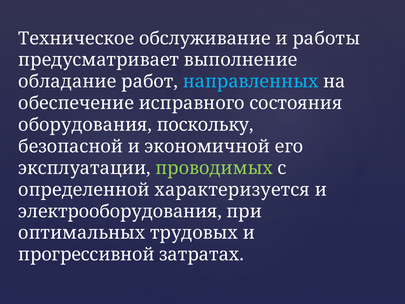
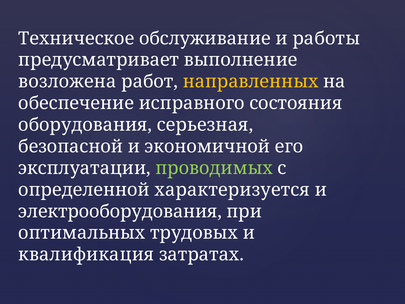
обладание: обладание -> возложена (67, 82)
направленных colour: light blue -> yellow (251, 82)
поскольку: поскольку -> серьезная (205, 125)
прогрессивной: прогрессивной -> квалификация (86, 254)
